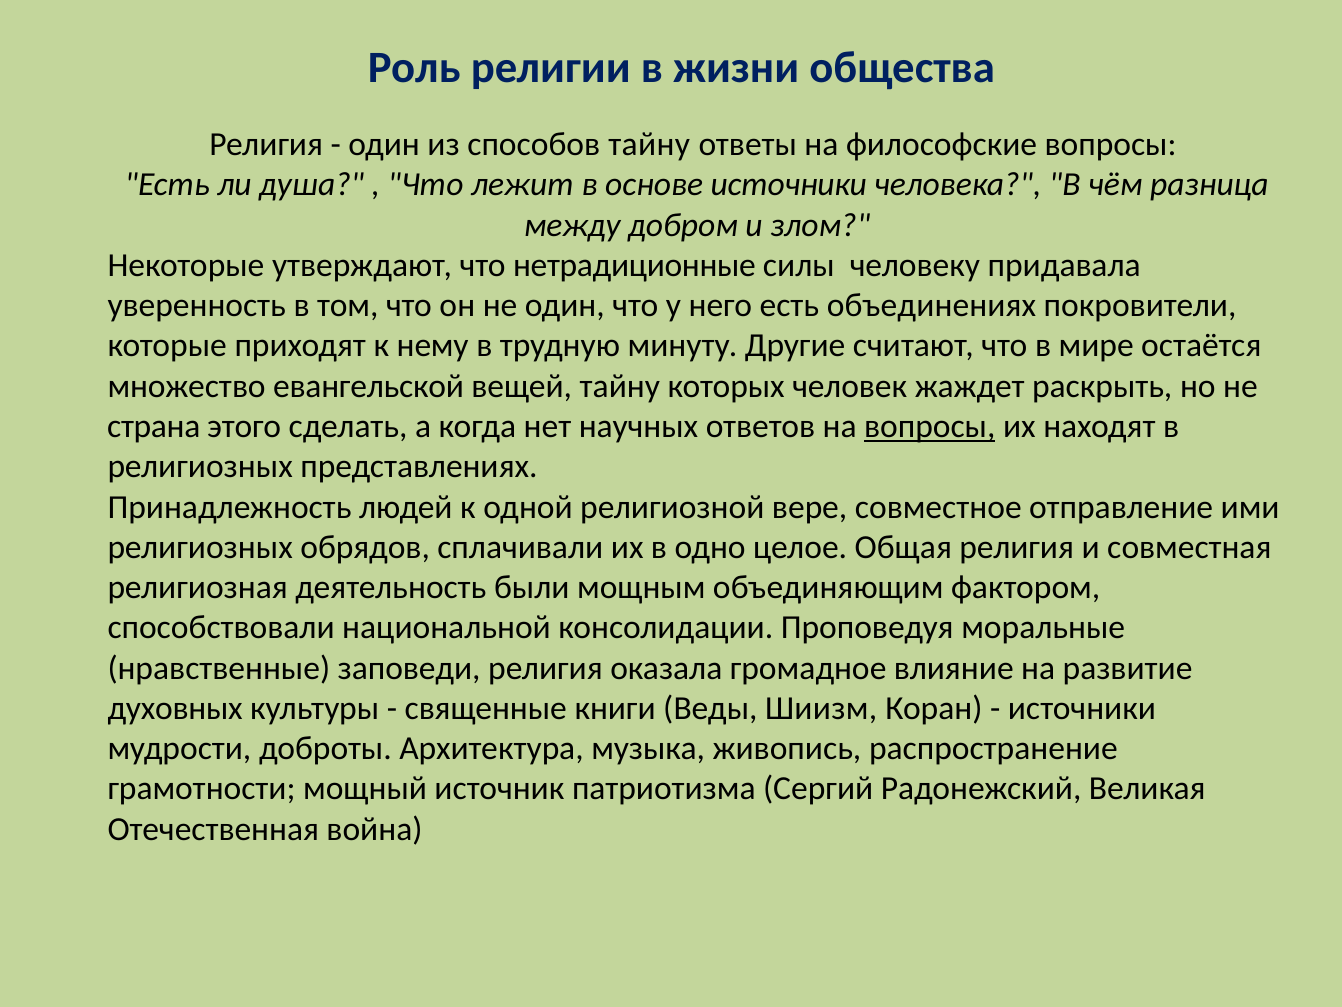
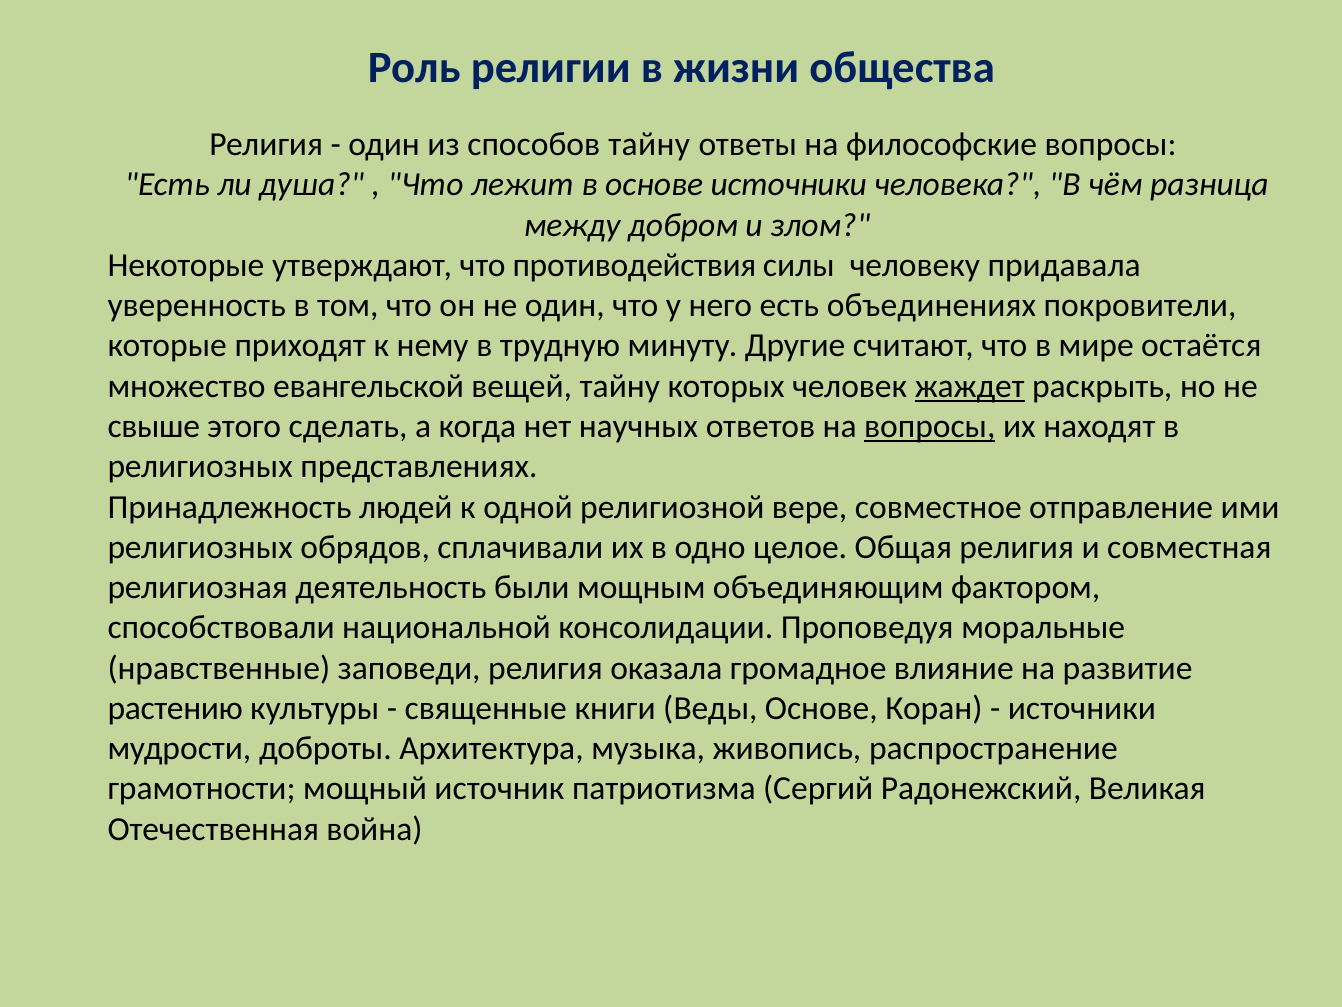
нетрадиционные: нетрадиционные -> противодействия (634, 265)
жаждет underline: none -> present (970, 386)
страна: страна -> свыше (154, 426)
духовных: духовных -> растению (175, 708)
Веды Шиизм: Шиизм -> Основе (821, 708)
